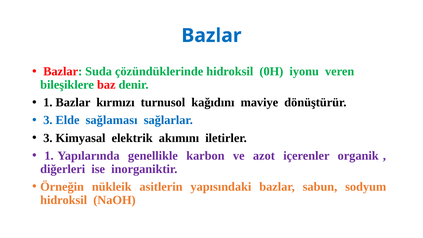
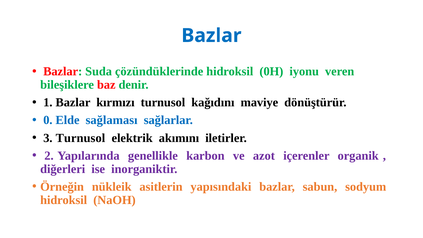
3: 3 -> 0 (48, 120)
3 Kimyasal: Kimyasal -> Turnusol (80, 138)
1: 1 -> 2 (49, 156)
